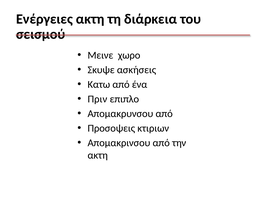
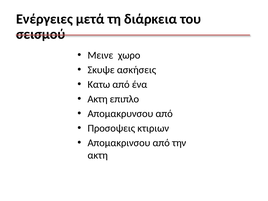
Ενέργειες ακτη: ακτη -> μετά (90, 19)
Πριν: Πριν -> Ακτη (98, 99)
